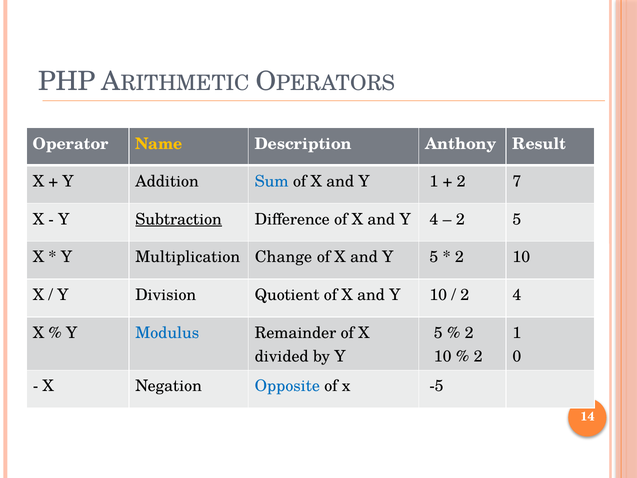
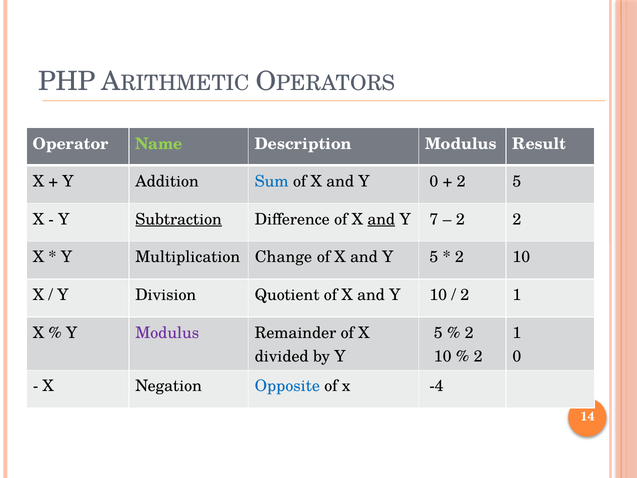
Name colour: yellow -> light green (159, 144)
Description Anthony: Anthony -> Modulus (461, 144)
Y 1: 1 -> 0 (434, 181)
2 7: 7 -> 5 (517, 181)
and underline: none -> present (381, 219)
Y 4: 4 -> 7 (434, 219)
2 5: 5 -> 2 (517, 219)
4: 4 -> 1 (517, 295)
Modulus colour: blue -> purple (167, 333)
-5: -5 -> -4 (436, 386)
